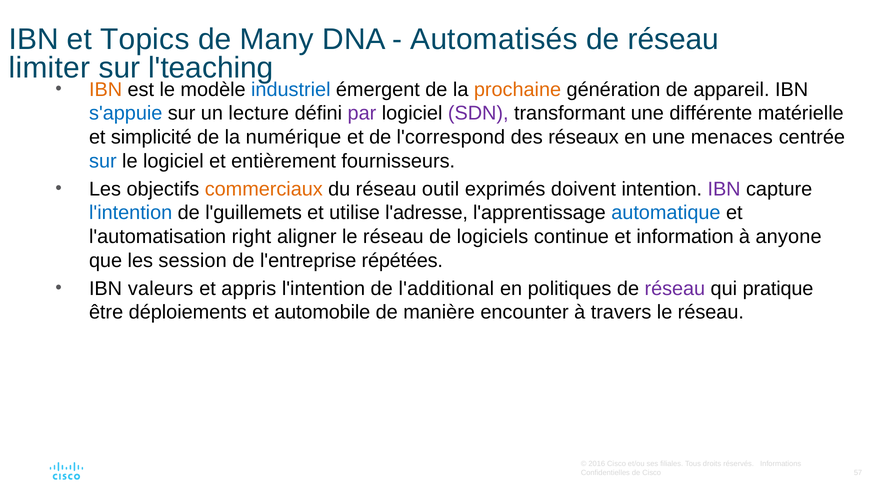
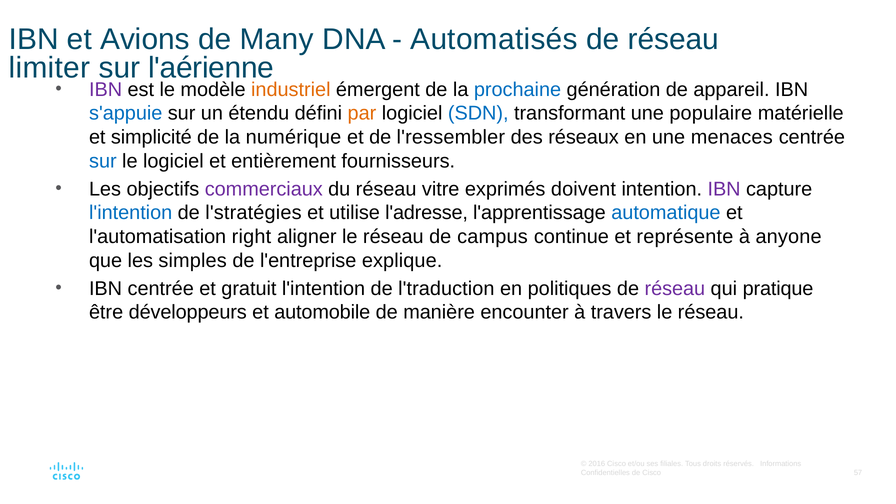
Topics: Topics -> Avions (145, 39)
l'teaching: l'teaching -> l'aérienne (211, 68)
IBN colour: orange -> purple (106, 90)
industriel colour: blue -> orange (291, 90)
prochaine colour: orange -> blue (518, 90)
lecture: lecture -> étendu (259, 113)
par colour: purple -> orange (362, 113)
SDN colour: purple -> blue (478, 113)
différente: différente -> populaire (711, 113)
l'correspond: l'correspond -> l'ressembler (451, 137)
commerciaux colour: orange -> purple (264, 189)
outil: outil -> vitre (441, 189)
l'guillemets: l'guillemets -> l'stratégies (253, 213)
logiciels: logiciels -> campus (492, 237)
information: information -> représente (685, 237)
session: session -> simples (193, 261)
répétées: répétées -> explique (402, 261)
IBN valeurs: valeurs -> centrée (161, 289)
appris: appris -> gratuit (249, 289)
l'additional: l'additional -> l'traduction (446, 289)
déploiements: déploiements -> développeurs (188, 312)
